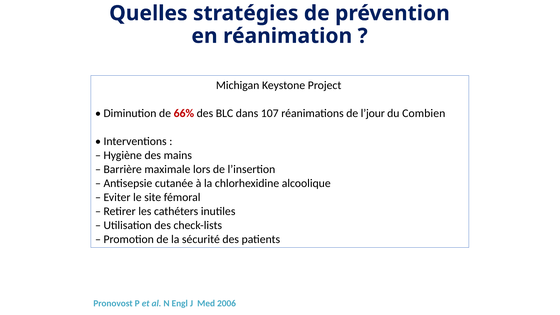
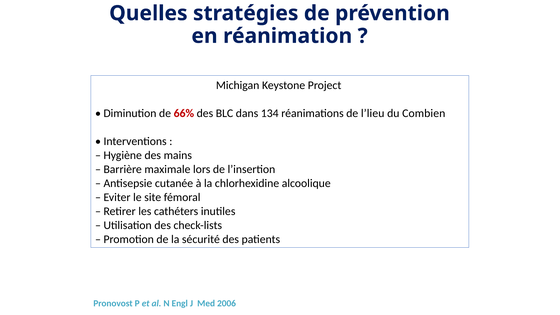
107: 107 -> 134 (270, 113)
l’jour: l’jour -> l’lieu (373, 113)
